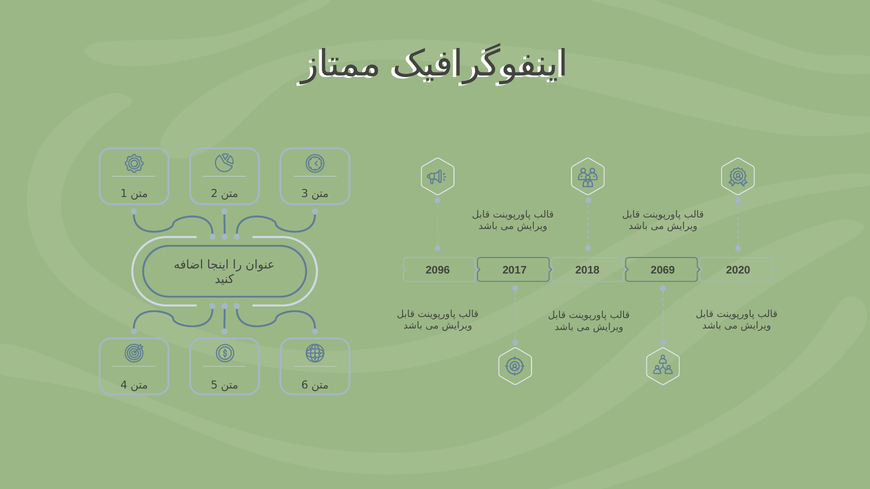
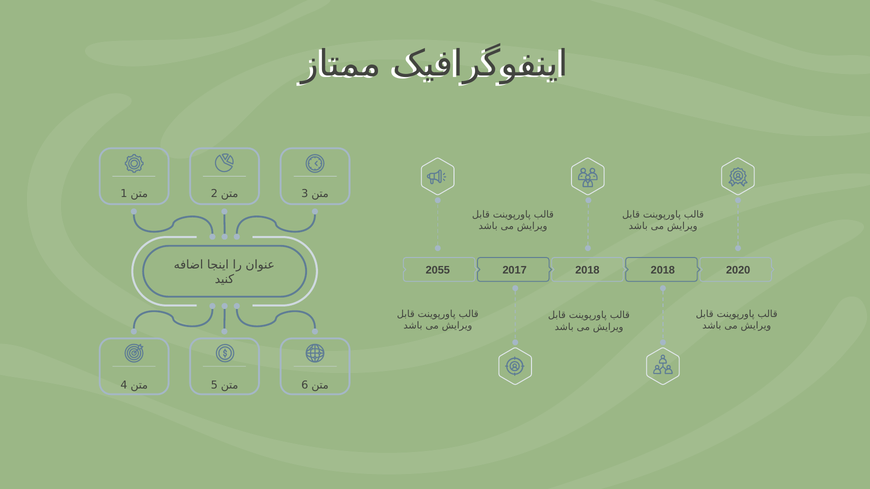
2096: 2096 -> 2055 (438, 270)
2018 2069: 2069 -> 2018 (663, 270)
